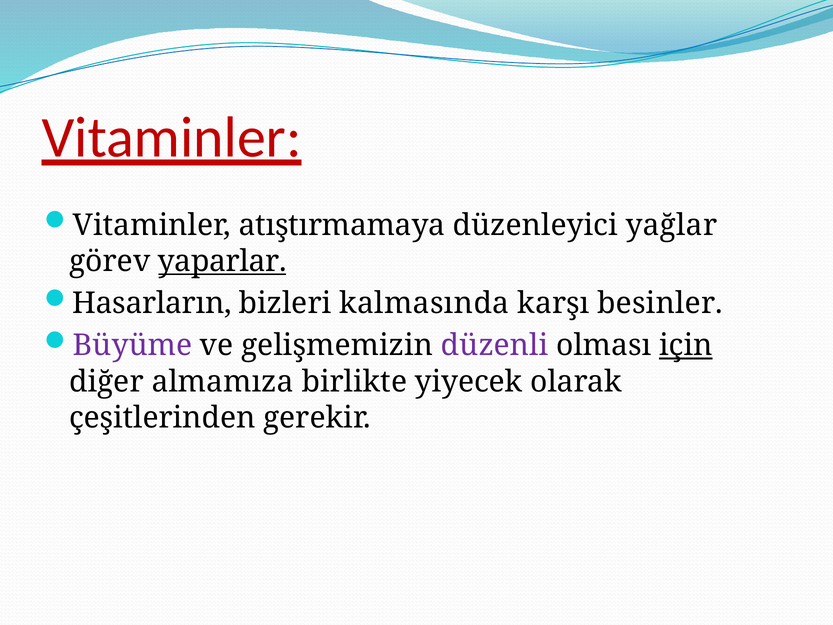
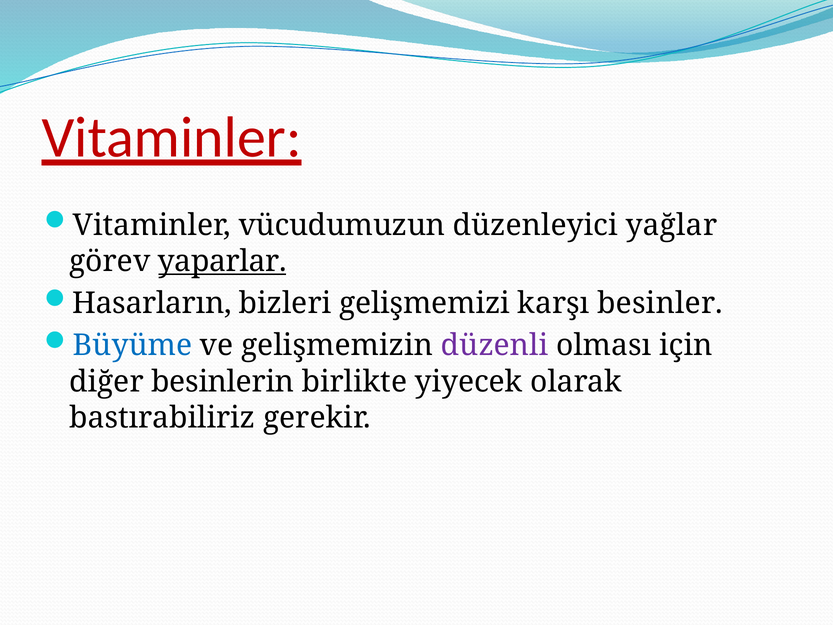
atıştırmamaya: atıştırmamaya -> vücudumuzun (342, 225)
kalmasında: kalmasında -> gelişmemizi (425, 303)
Büyüme colour: purple -> blue (132, 345)
için underline: present -> none (686, 345)
almamıza: almamıza -> besinlerin (223, 381)
çeşitlerinden: çeşitlerinden -> bastırabiliriz (162, 417)
